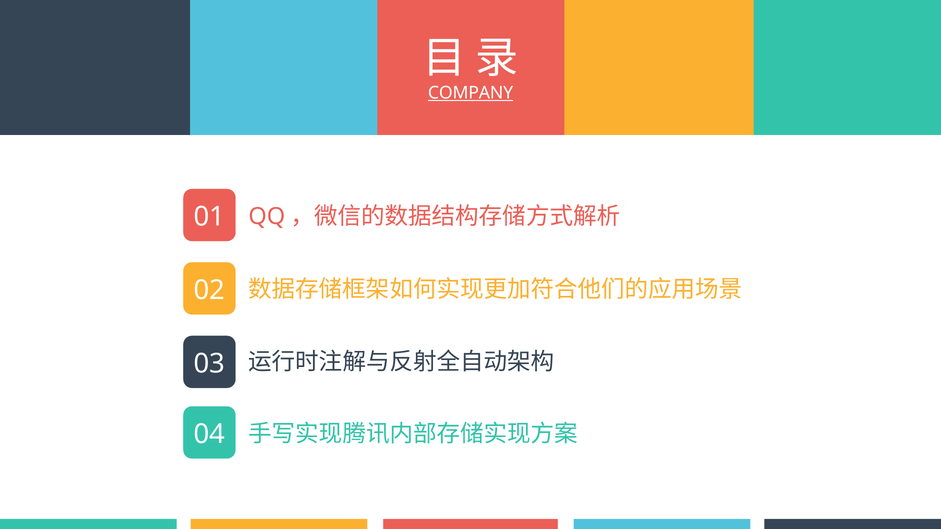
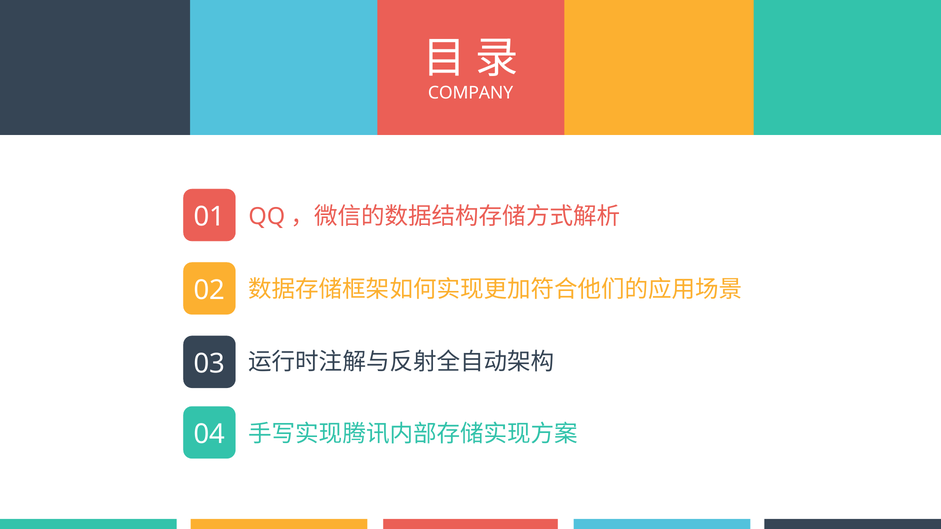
COMPANY underline: present -> none (471, 93)
